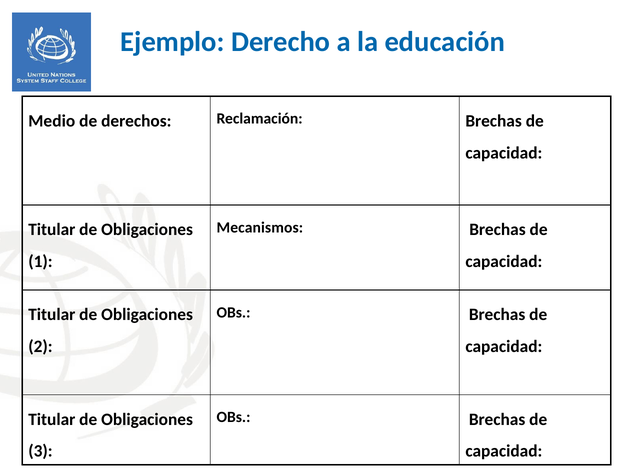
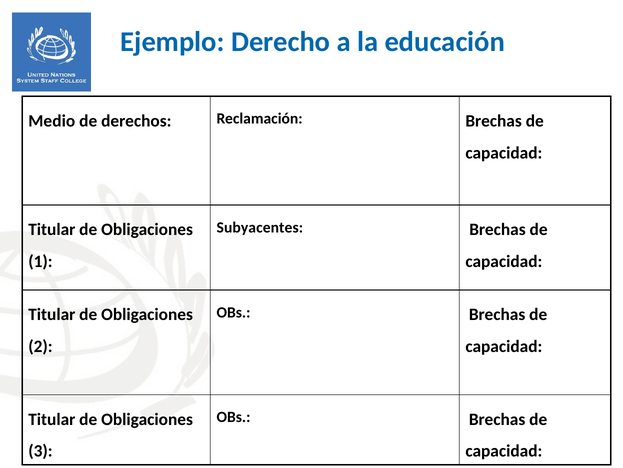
Mecanismos: Mecanismos -> Subyacentes (260, 227)
